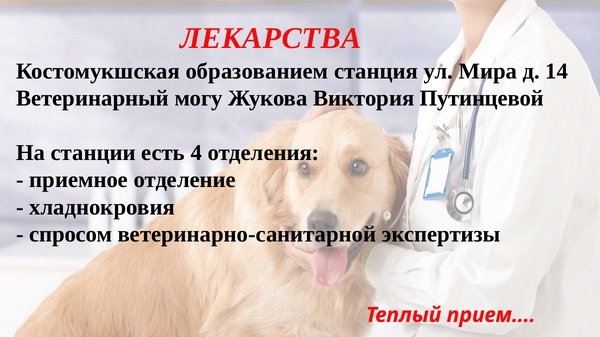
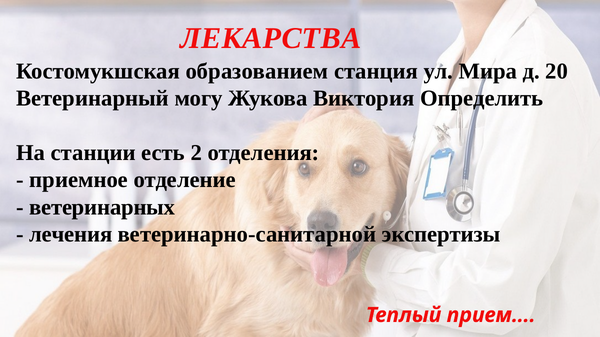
14: 14 -> 20 (557, 71)
Путинцевой: Путинцевой -> Определить (482, 99)
4: 4 -> 2 (196, 153)
хладнокровия: хладнокровия -> ветеринарных (102, 207)
спросом: спросом -> лечения (71, 235)
